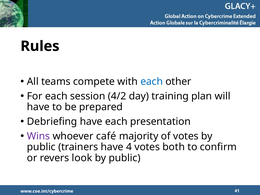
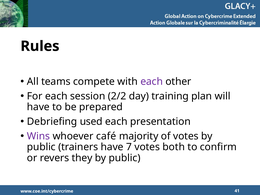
each colour: blue -> purple (152, 82)
4/2: 4/2 -> 2/2 (117, 96)
Debriefing have: have -> used (91, 122)
4: 4 -> 7 (129, 147)
look: look -> they (82, 158)
